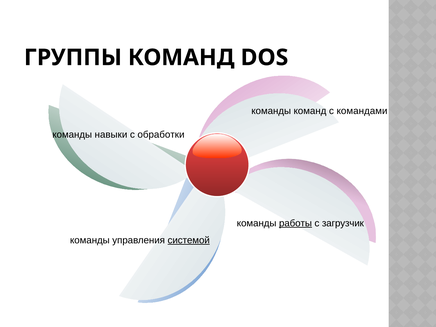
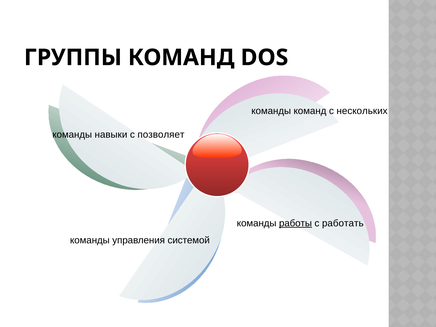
командами: командами -> нескольких (362, 111)
обработки: обработки -> позволяет (161, 135)
загрузчик: загрузчик -> работать (343, 223)
системой underline: present -> none (189, 240)
